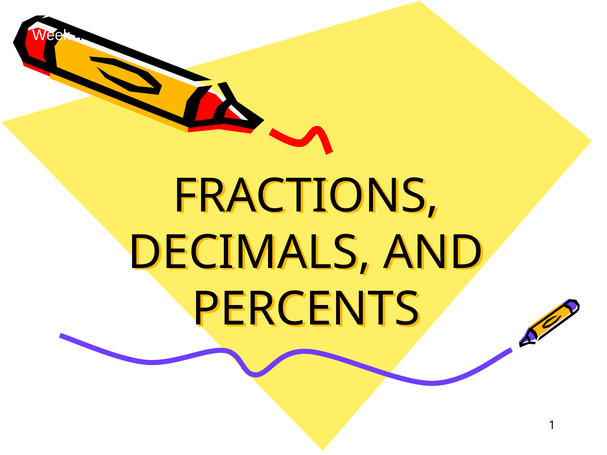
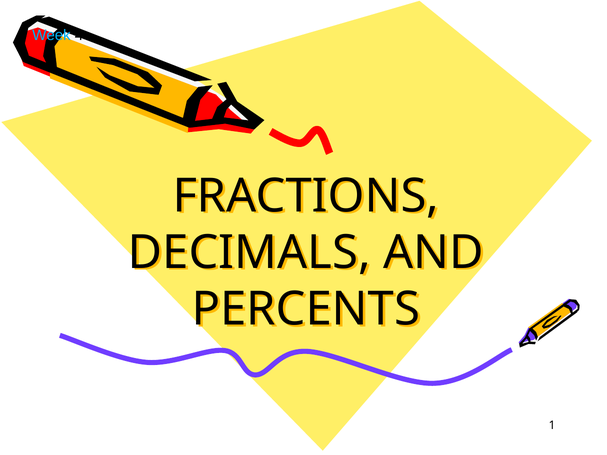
Week colour: white -> light blue (51, 35)
